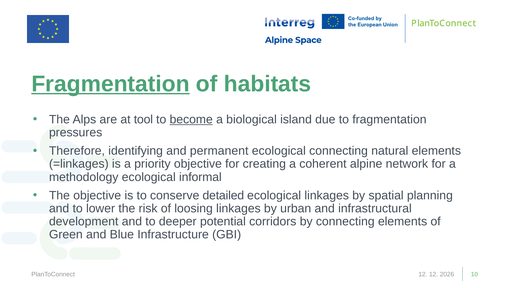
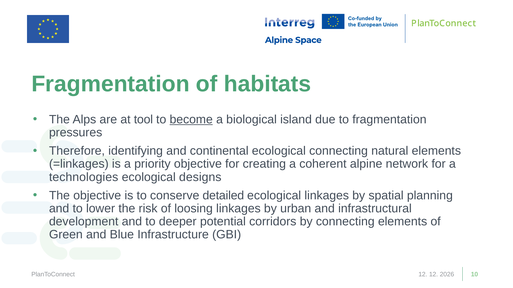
Fragmentation underline: present -> none (111, 84)
permanent: permanent -> continental (219, 151)
methodology: methodology -> technologies (84, 177)
informal: informal -> designs (200, 177)
